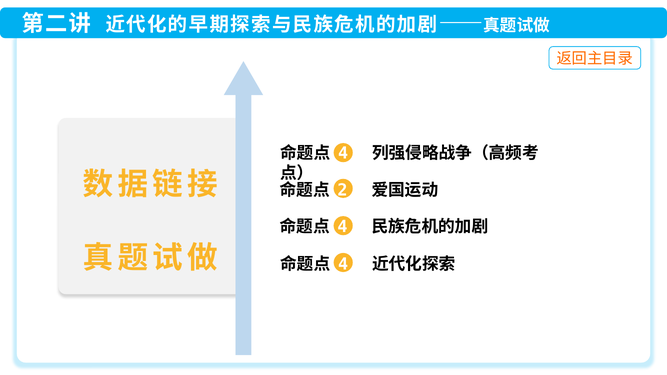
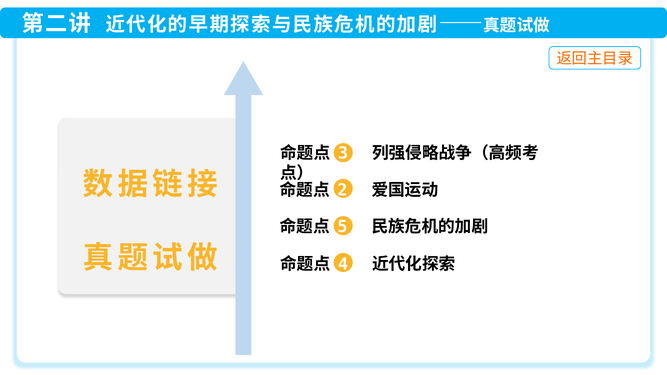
4: 4 -> 3 (343, 154)
4: 4 -> 5 (343, 227)
